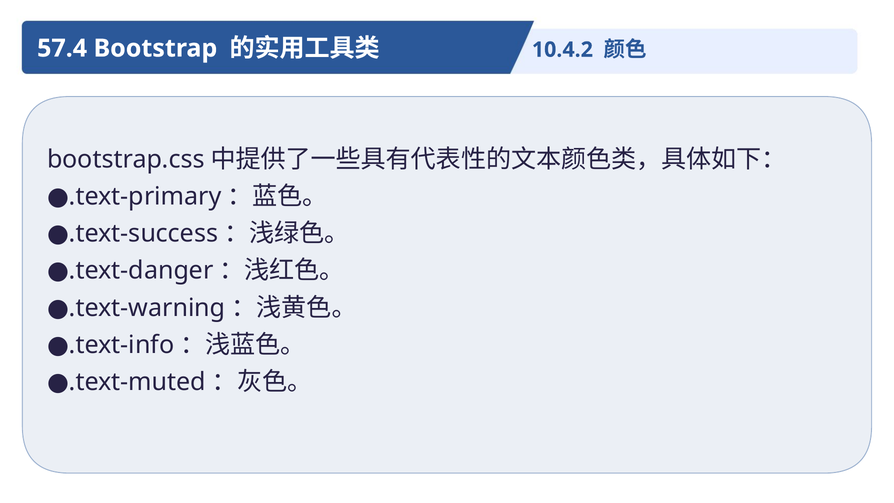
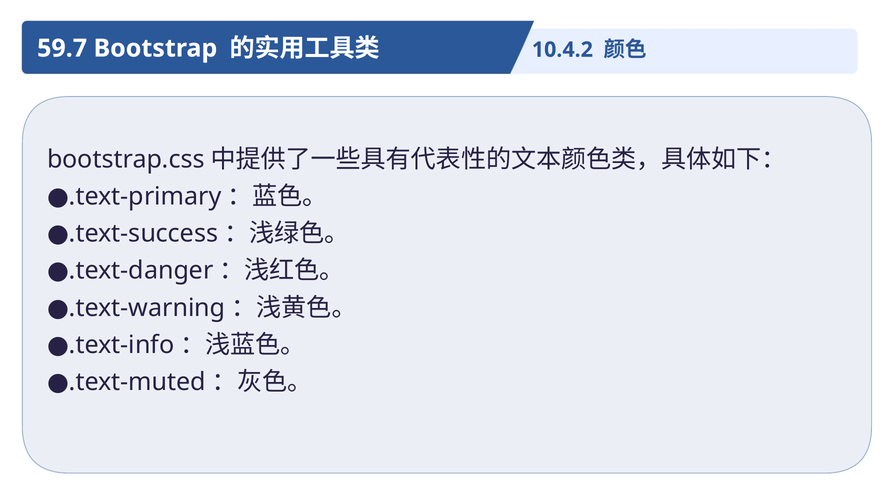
57.4: 57.4 -> 59.7 (62, 48)
